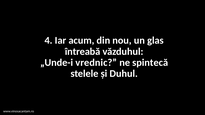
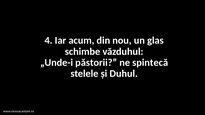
întreabă: întreabă -> schimbe (83, 52)
vrednic: vrednic -> păstorii (96, 63)
